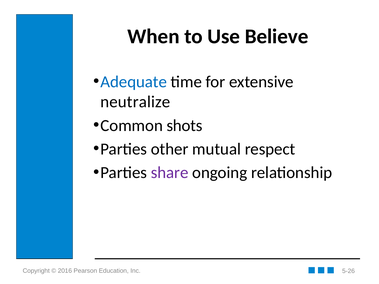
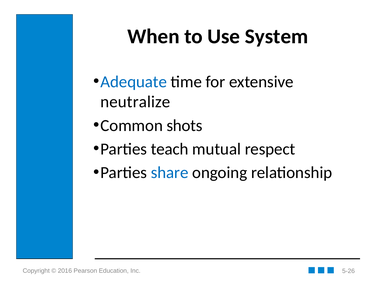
Believe: Believe -> System (277, 37)
other: other -> teach (170, 149)
share colour: purple -> blue (170, 173)
